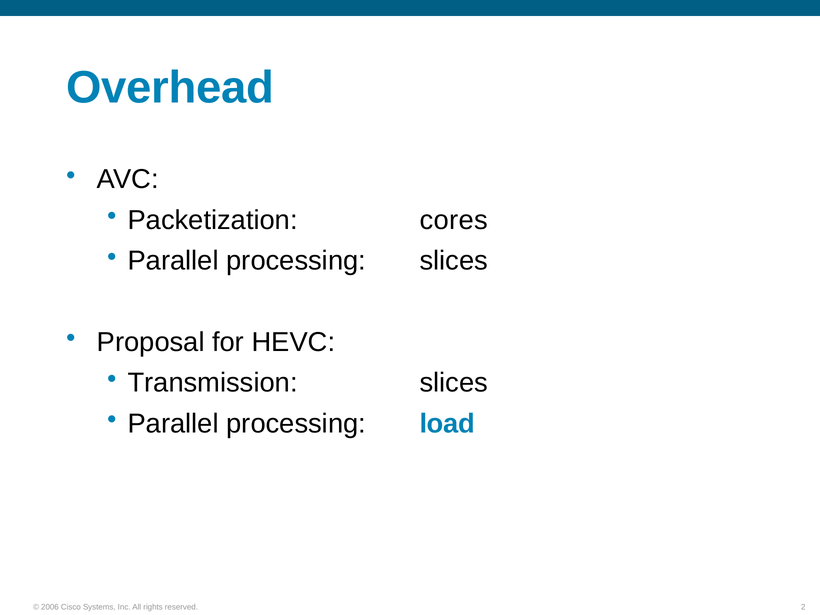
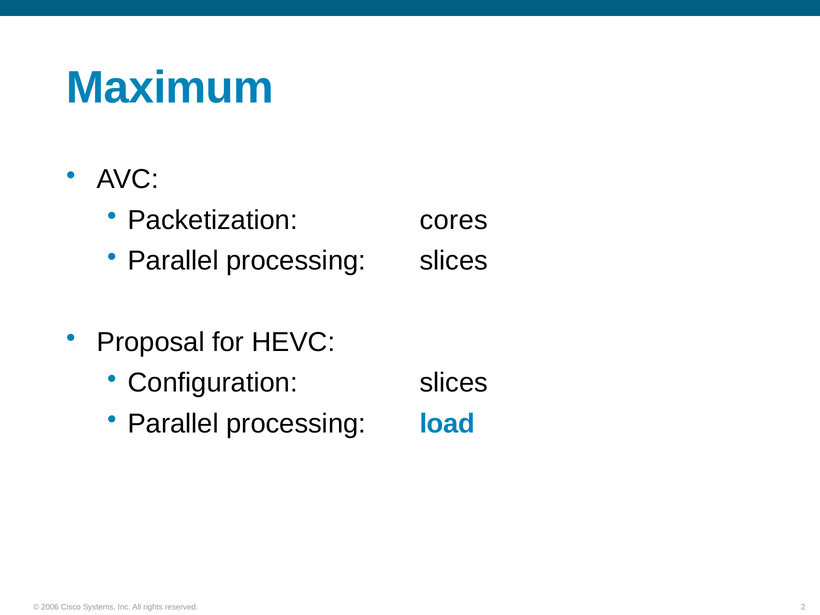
Overhead: Overhead -> Maximum (170, 88)
Transmission: Transmission -> Configuration (213, 383)
